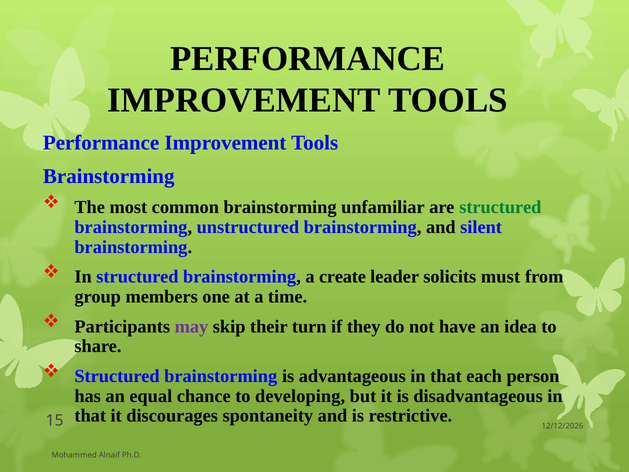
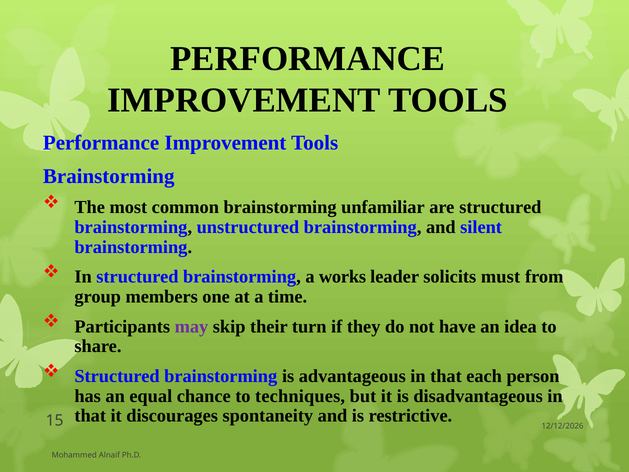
structured colour: green -> black (500, 207)
create: create -> works (342, 277)
developing: developing -> techniques (300, 396)
